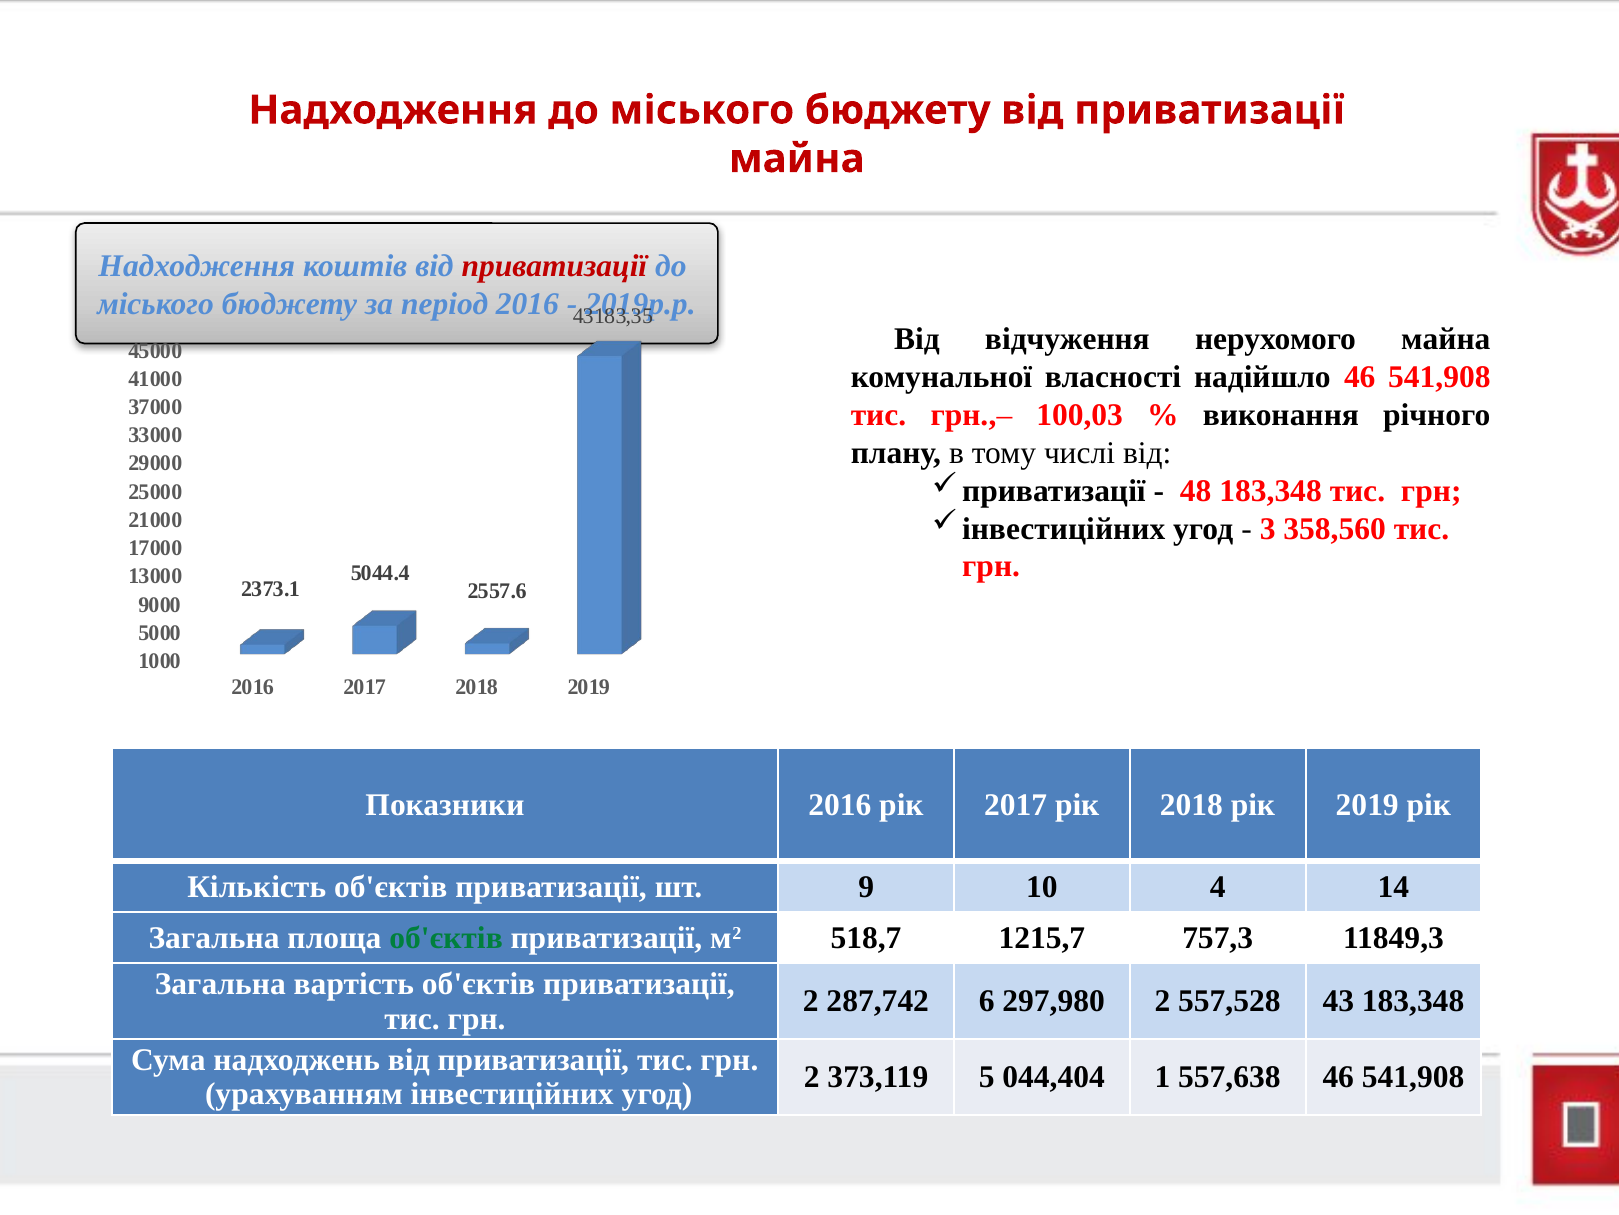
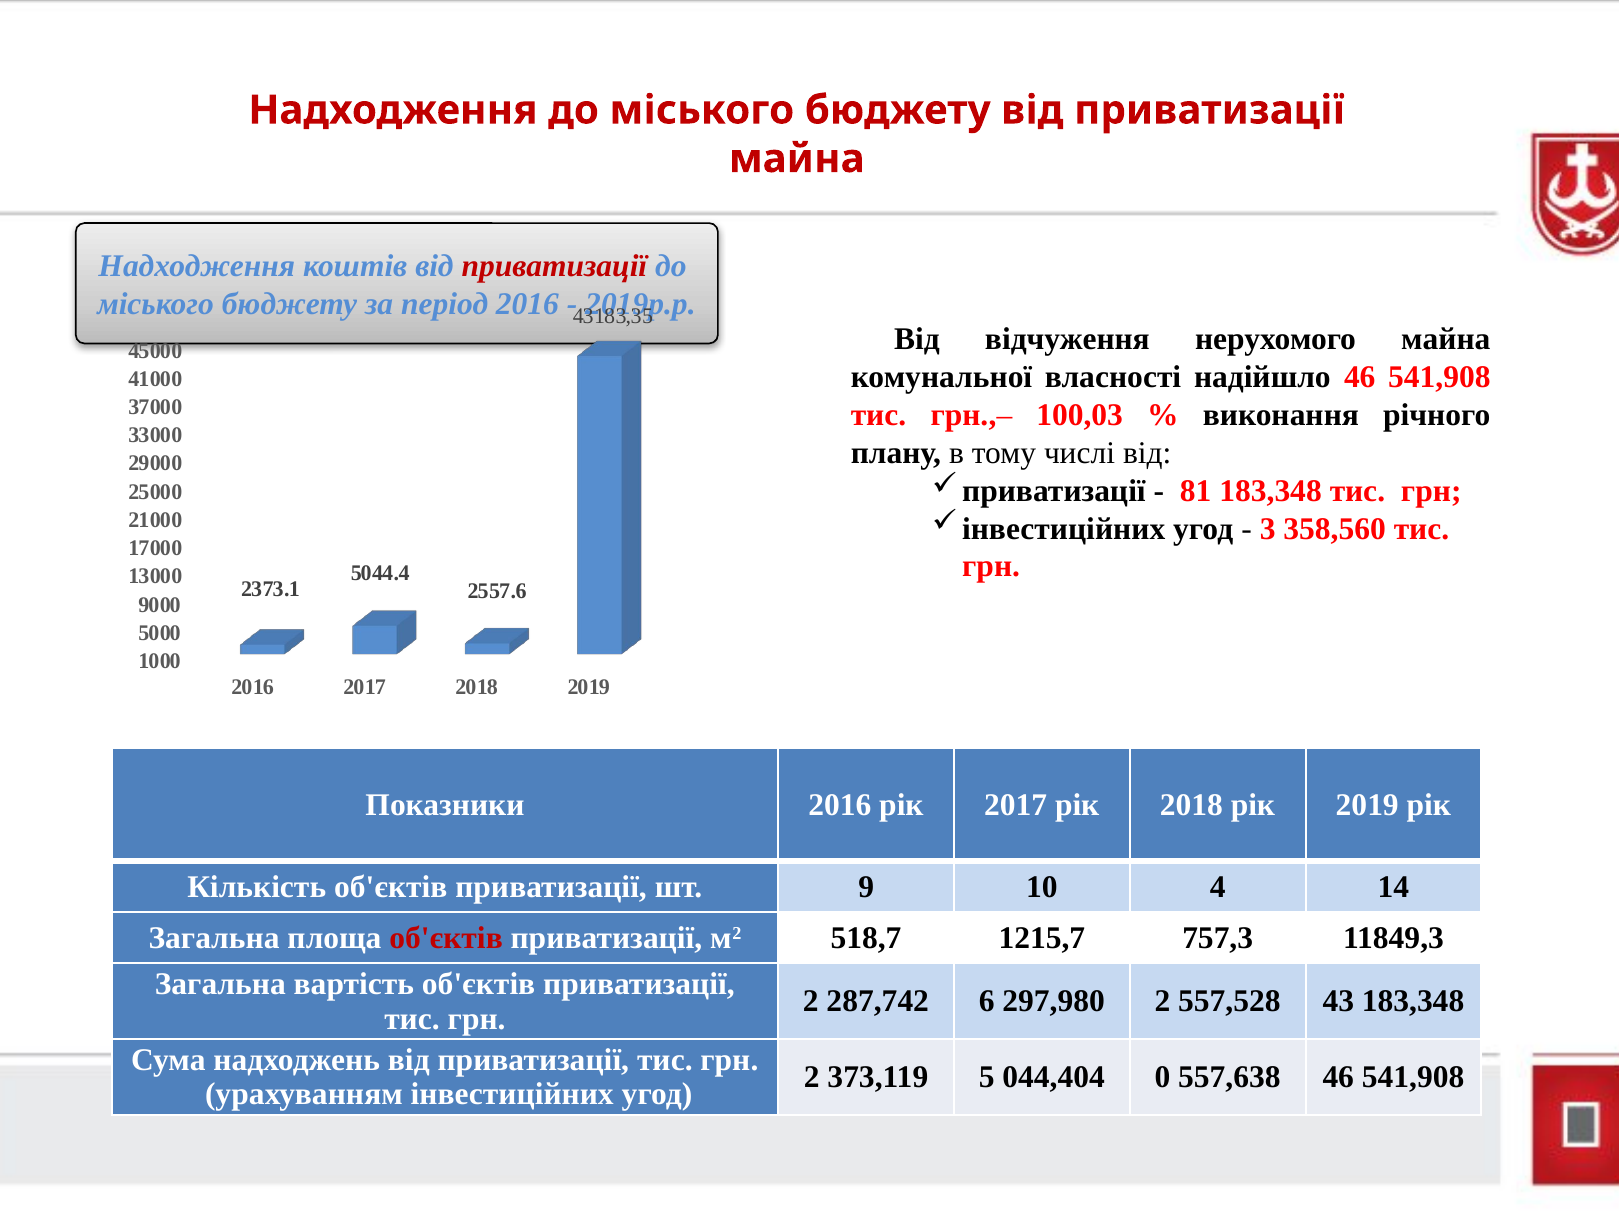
48: 48 -> 81 (1196, 491)
об'єктів colour: green -> red (446, 938)
1: 1 -> 0 (1162, 1077)
